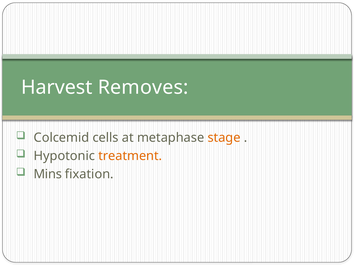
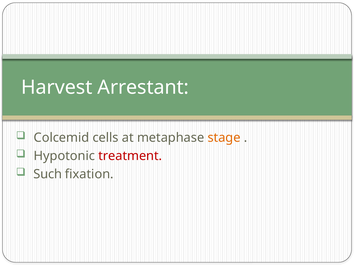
Removes: Removes -> Arrestant (143, 87)
treatment colour: orange -> red (130, 156)
Mins: Mins -> Such (48, 174)
